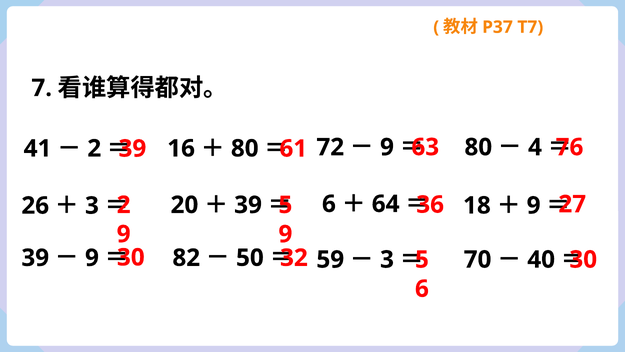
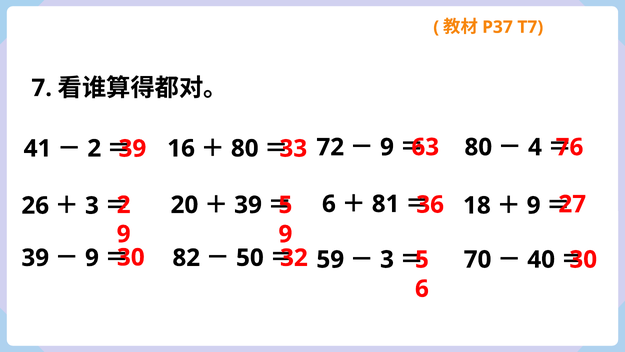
61: 61 -> 33 (293, 148)
64: 64 -> 81 (386, 204)
